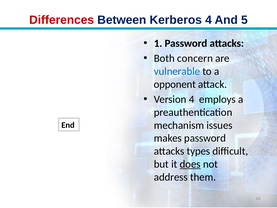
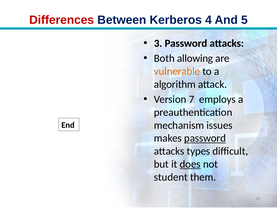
1: 1 -> 3 (158, 43)
concern: concern -> allowing (195, 58)
vulnerable colour: blue -> orange (177, 71)
opponent: opponent -> algorithm (175, 84)
Version 4: 4 -> 7 (192, 99)
password underline: none -> present (205, 138)
address: address -> student (171, 177)
